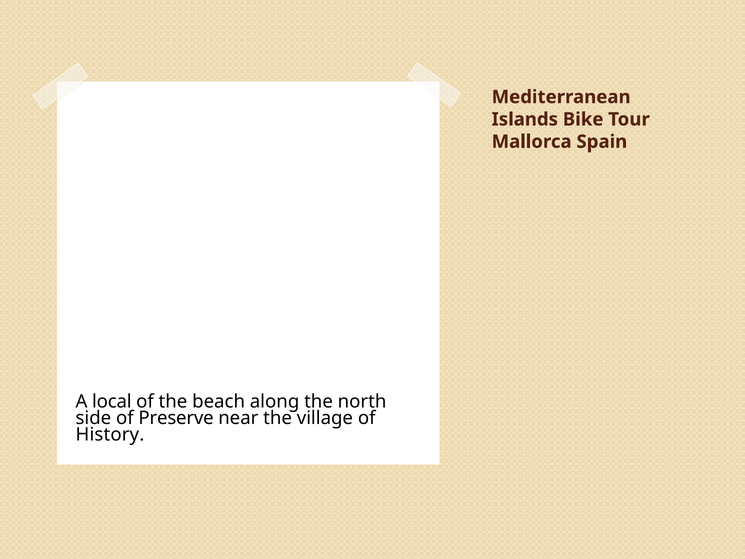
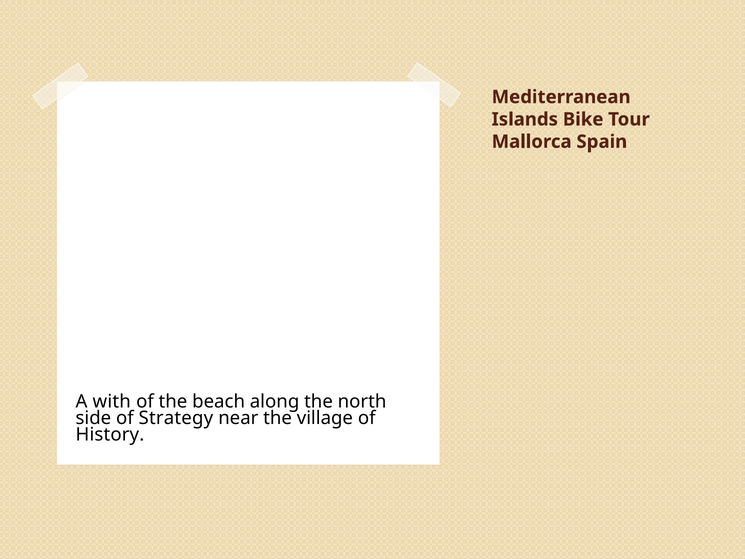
local: local -> with (112, 401)
Preserve: Preserve -> Strategy (176, 418)
